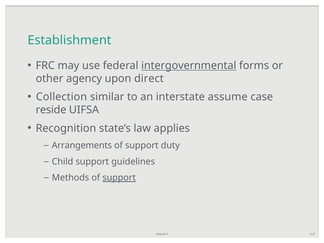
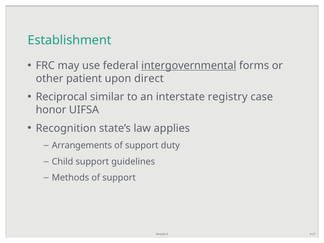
agency: agency -> patient (84, 79)
Collection: Collection -> Reciprocal (62, 97)
assume: assume -> registry (228, 97)
reside: reside -> honor (51, 110)
support underline: present -> none (119, 178)
